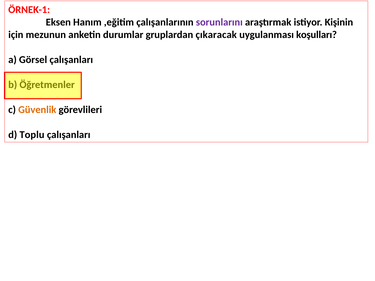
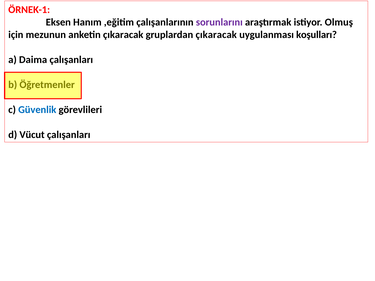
Kişinin: Kişinin -> Olmuş (339, 22)
anketin durumlar: durumlar -> çıkaracak (123, 35)
Görsel: Görsel -> Daima (33, 60)
Güvenlik colour: orange -> blue (37, 110)
Toplu: Toplu -> Vücut (32, 135)
